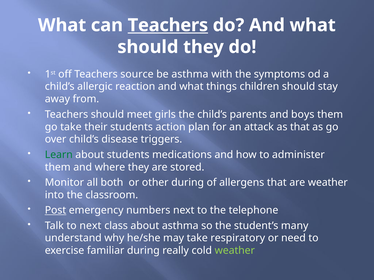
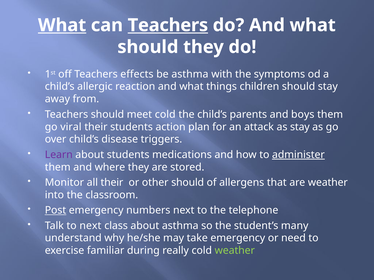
What underline: none -> present (62, 25)
source: source -> effects (137, 74)
meet girls: girls -> cold (165, 115)
go take: take -> viral (71, 127)
as that: that -> stay (300, 127)
Learn colour: green -> purple (59, 155)
administer underline: none -> present (298, 155)
all both: both -> their (112, 183)
other during: during -> should (188, 183)
take respiratory: respiratory -> emergency (238, 238)
